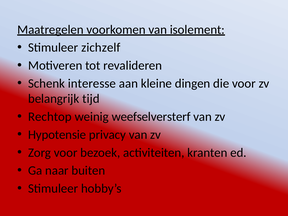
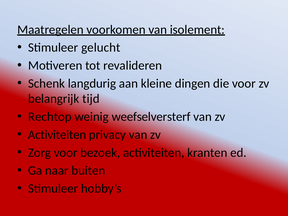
zichzelf: zichzelf -> gelucht (101, 48)
interesse: interesse -> langdurig (92, 83)
Hypotensie: Hypotensie -> Activiteiten (57, 135)
